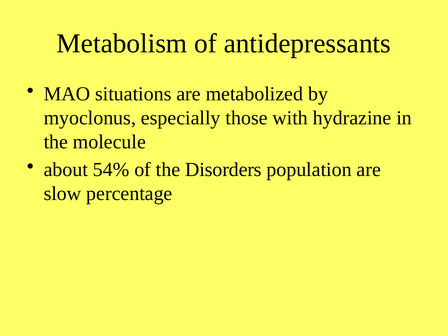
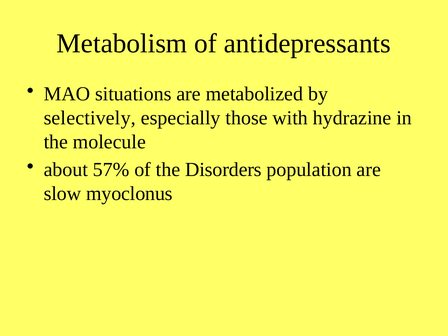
myoclonus: myoclonus -> selectively (90, 118)
54%: 54% -> 57% (111, 170)
percentage: percentage -> myoclonus (129, 194)
